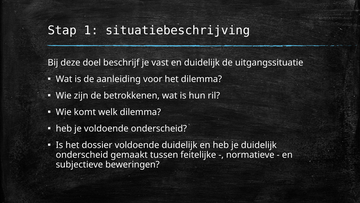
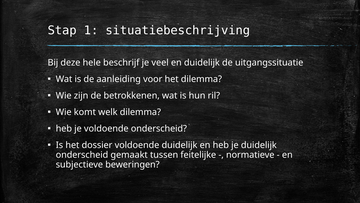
doel: doel -> hele (92, 62)
vast: vast -> veel (160, 62)
